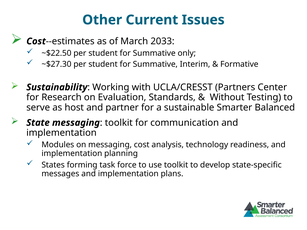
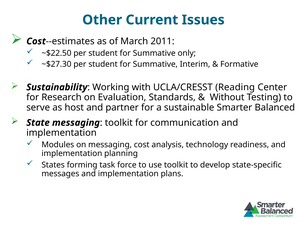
2033: 2033 -> 2011 (163, 41)
Partners: Partners -> Reading (235, 87)
